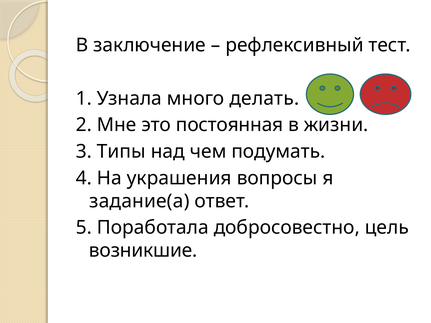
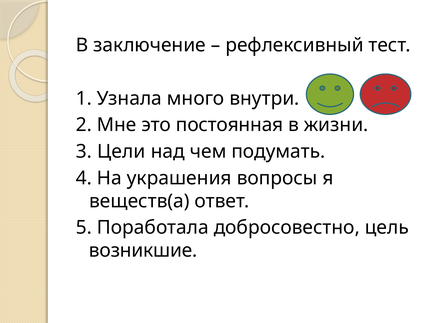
делать: делать -> внутри (264, 98)
Типы: Типы -> Цели (121, 152)
задание(а: задание(а -> веществ(а (139, 201)
